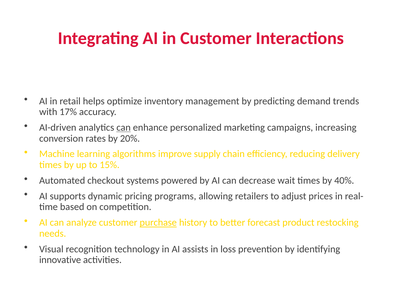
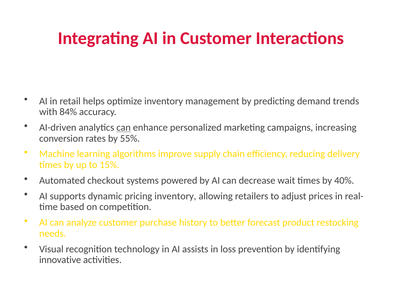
17%: 17% -> 84% (68, 112)
20%: 20% -> 55% (130, 139)
pricing programs: programs -> inventory (175, 196)
purchase underline: present -> none (158, 223)
